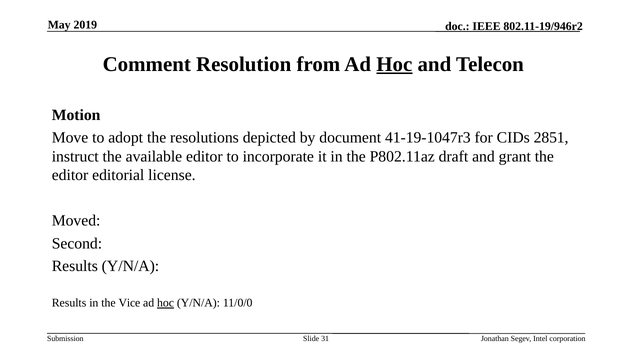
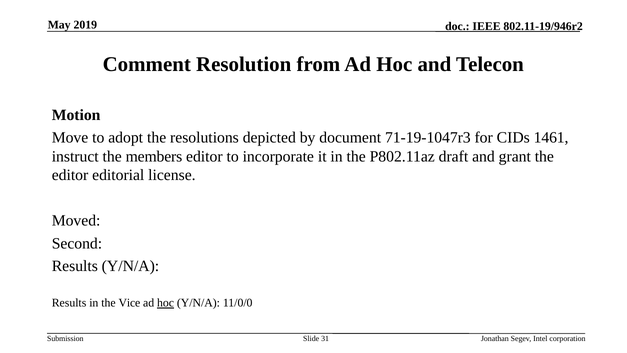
Hoc underline: present -> none (394, 64)
41-19-1047r3: 41-19-1047r3 -> 71-19-1047r3 (428, 137)
2851: 2851 -> 1461 (551, 137)
available: available -> members (154, 156)
